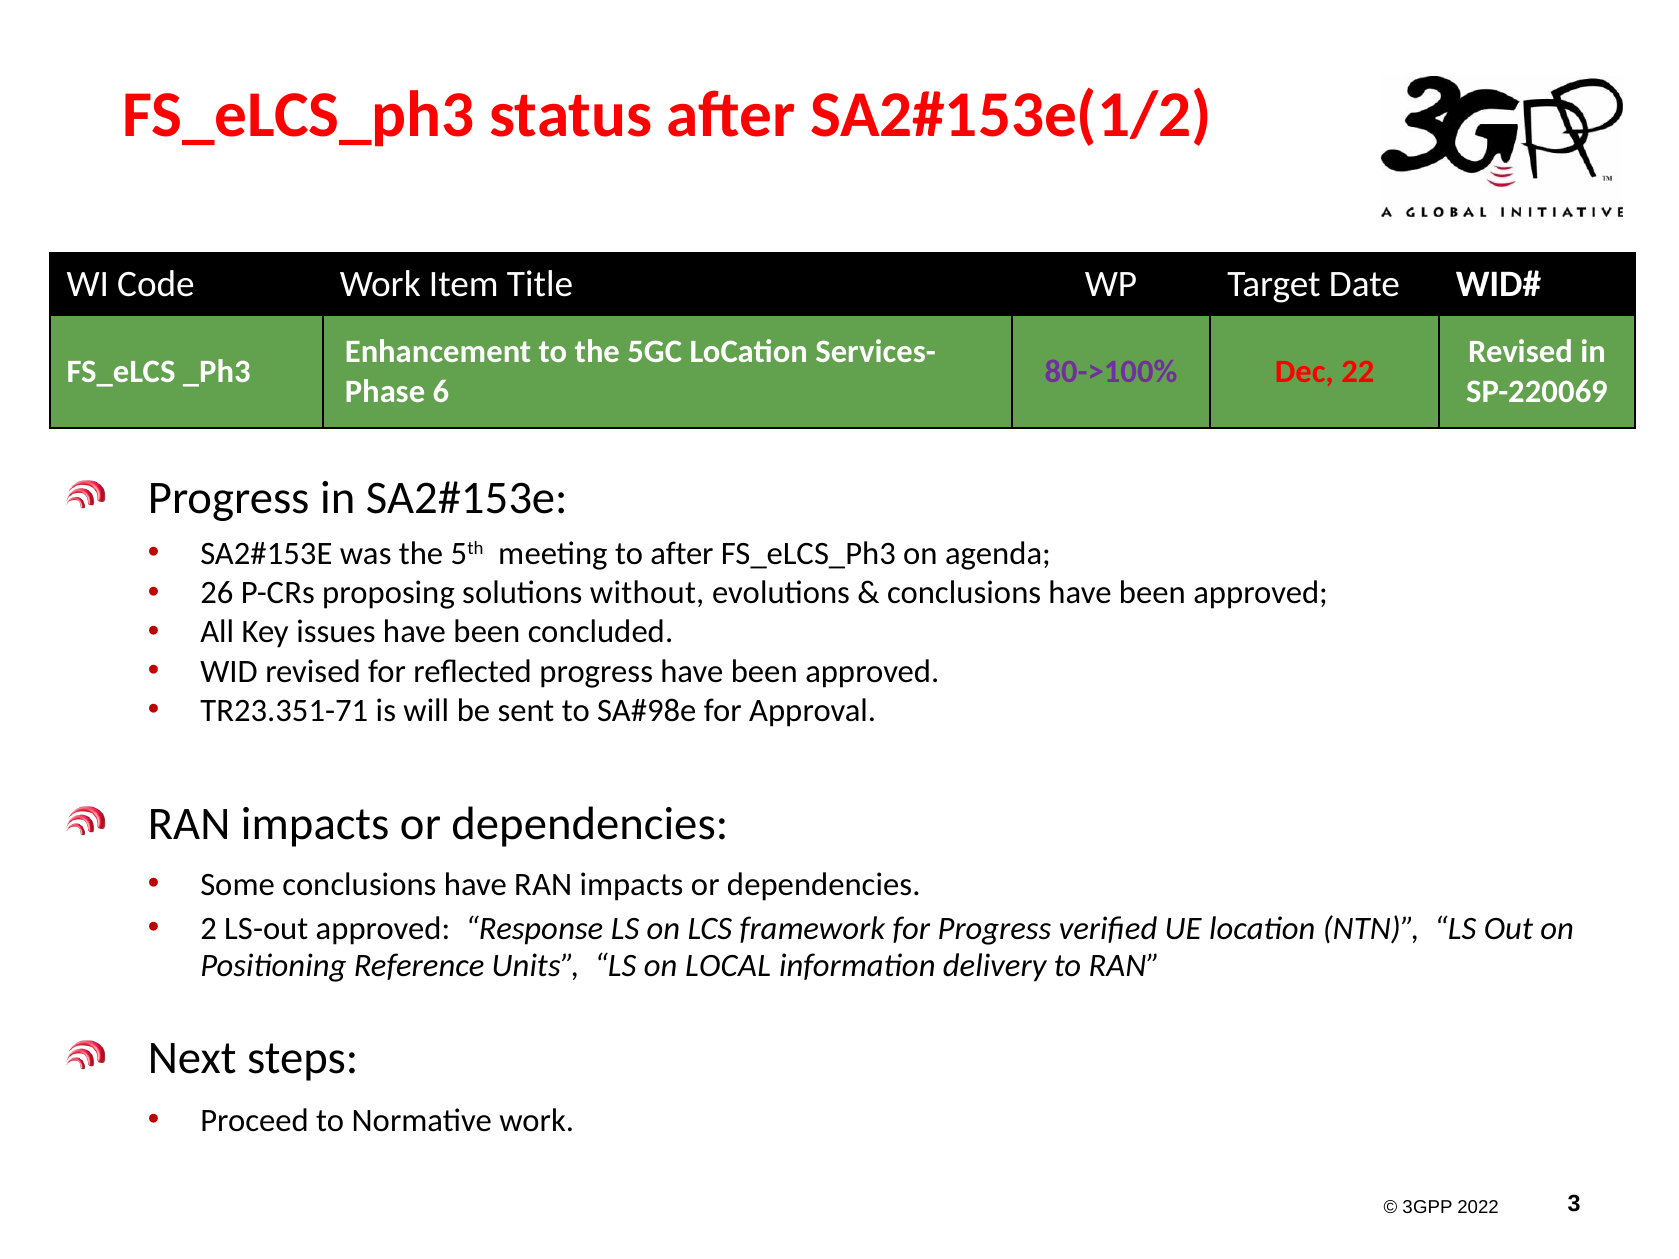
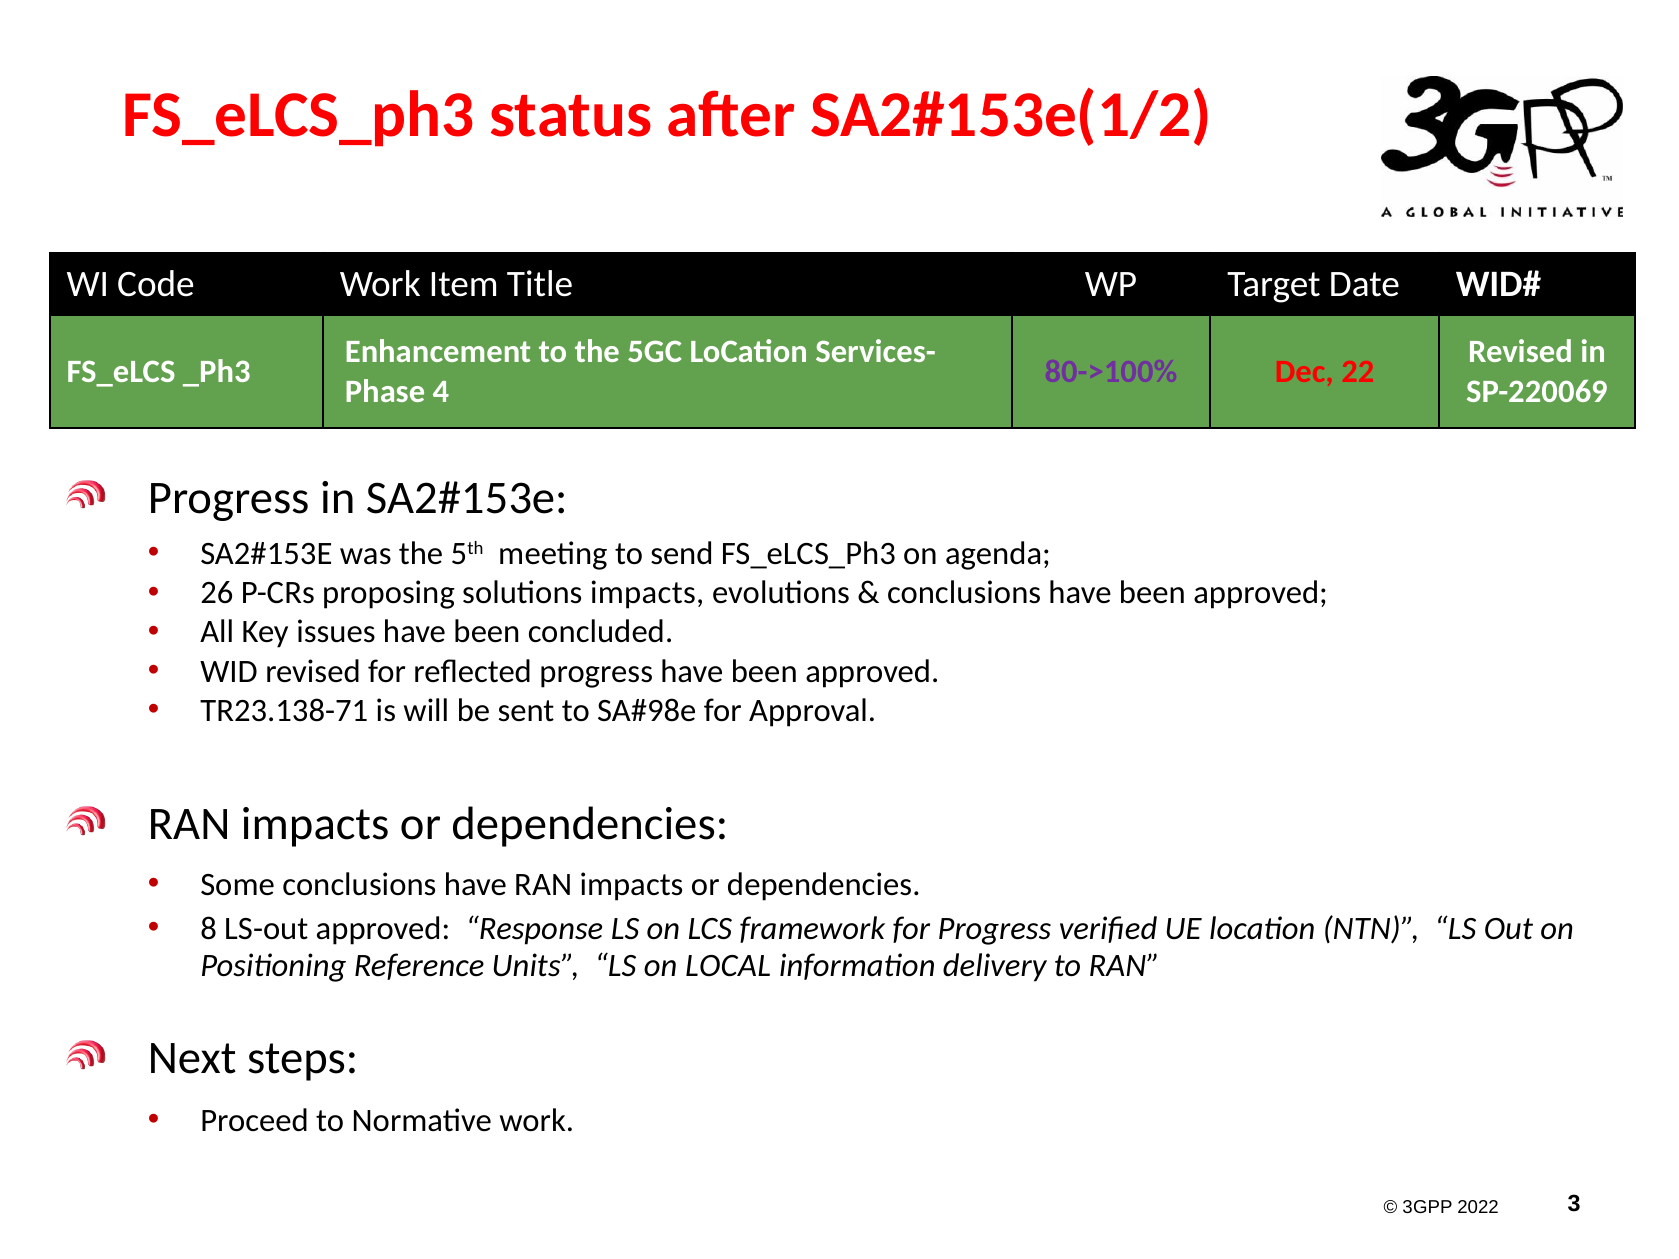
6: 6 -> 4 (441, 392)
to after: after -> send (682, 554)
solutions without: without -> impacts (647, 593)
TR23.351-71: TR23.351-71 -> TR23.138-71 (284, 711)
2: 2 -> 8 (209, 929)
